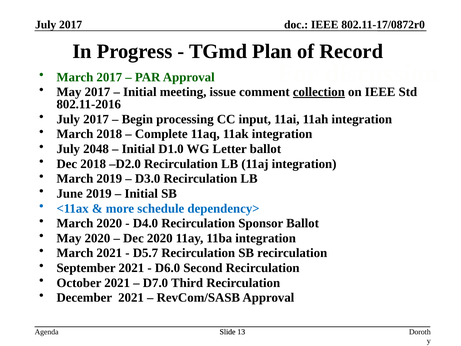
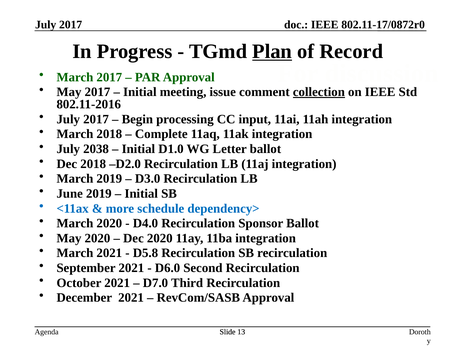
Plan underline: none -> present (272, 51)
2048: 2048 -> 2038 (96, 149)
D5.7: D5.7 -> D5.8 (145, 253)
